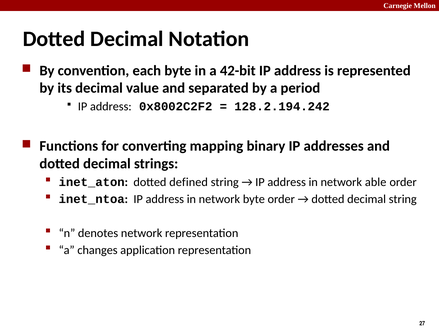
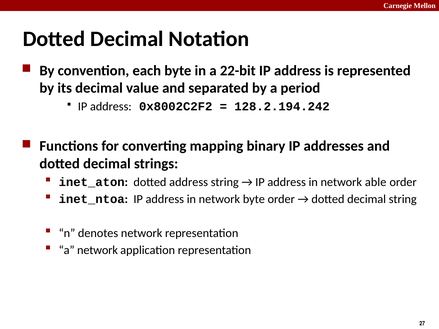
42-bit: 42-bit -> 22-bit (238, 71)
dotted defined: defined -> address (189, 182)
a changes: changes -> network (98, 250)
